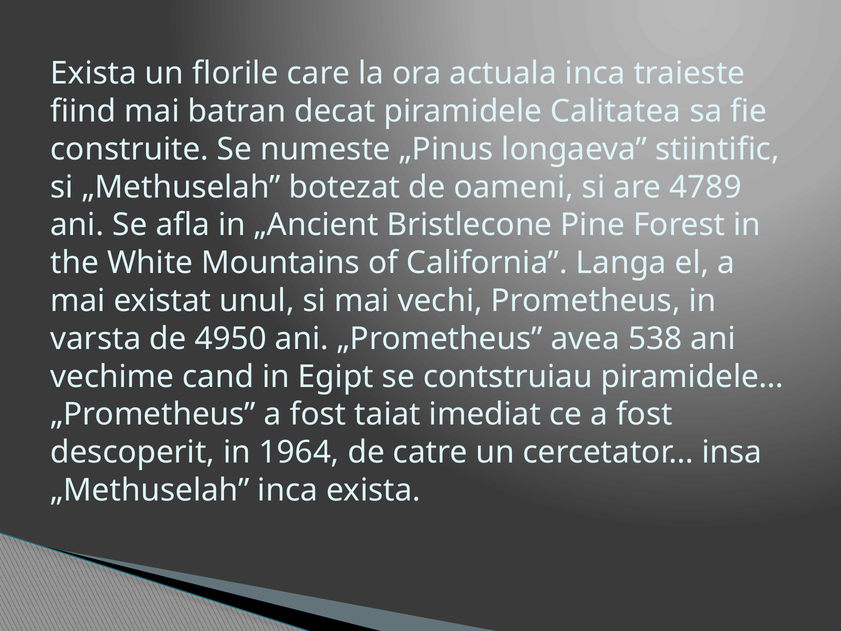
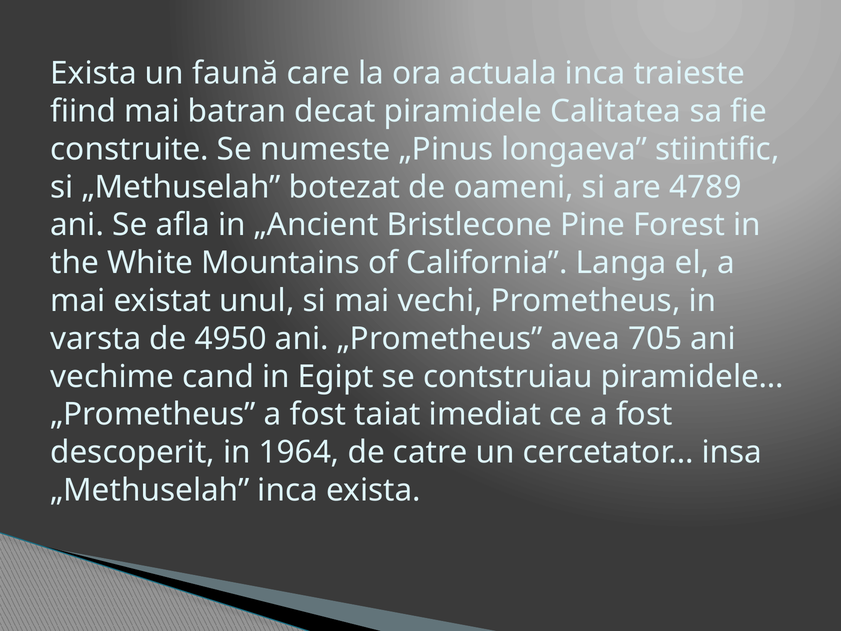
florile: florile -> faună (235, 73)
538: 538 -> 705 (655, 339)
